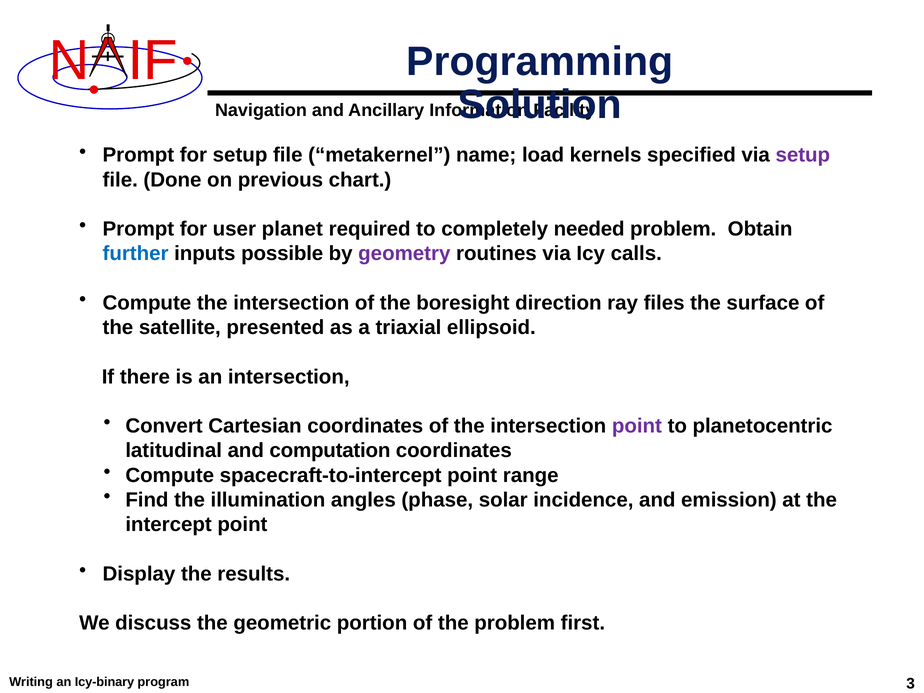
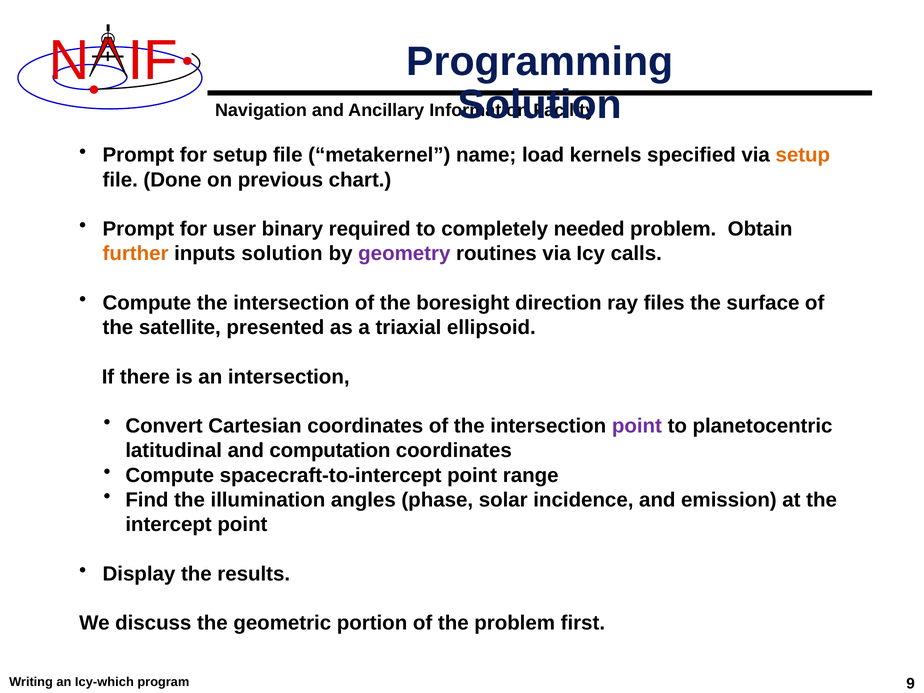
setup colour: purple -> orange (803, 155)
planet: planet -> binary (292, 229)
further colour: blue -> orange (136, 254)
inputs possible: possible -> solution (282, 254)
Icy-binary: Icy-binary -> Icy-which (104, 682)
3: 3 -> 9 (911, 684)
